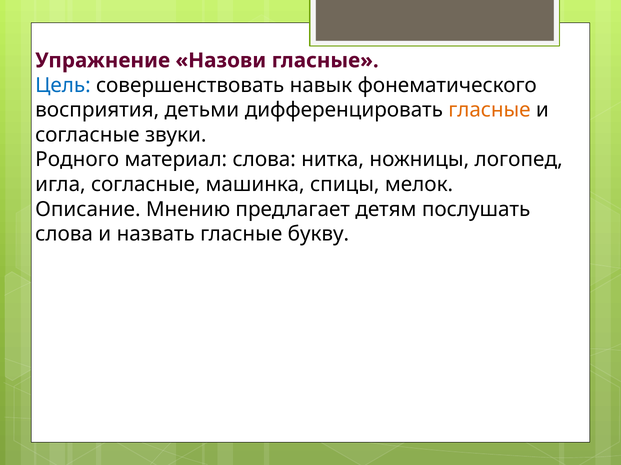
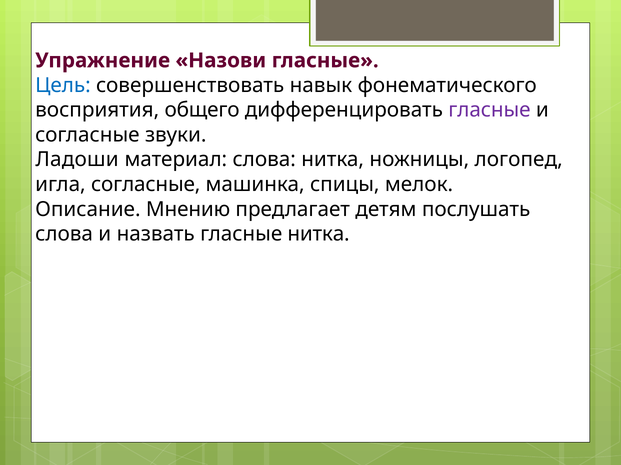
детьми: детьми -> общего (202, 110)
гласные colour: orange -> purple (489, 110)
Родного: Родного -> Ладоши (77, 160)
гласные букву: букву -> нитка (319, 234)
